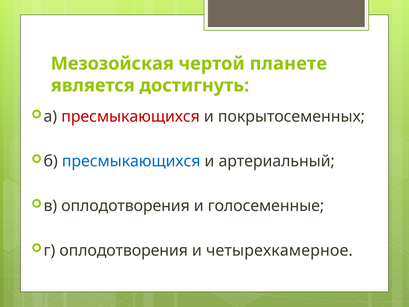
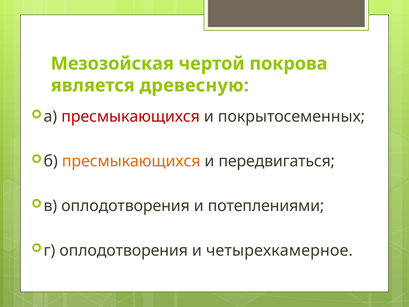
планете: планете -> покрова (288, 64)
достигнуть: достигнуть -> древесную (194, 85)
пресмыкающихся colour: blue -> orange (131, 161)
артериальный: артериальный -> передвигаться (277, 161)
голосеменные: голосеменные -> потеплениями (266, 206)
